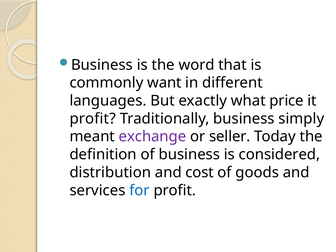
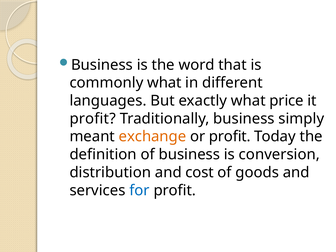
commonly want: want -> what (164, 83)
exchange colour: purple -> orange (152, 137)
or seller: seller -> profit (230, 137)
considered: considered -> conversion (279, 154)
